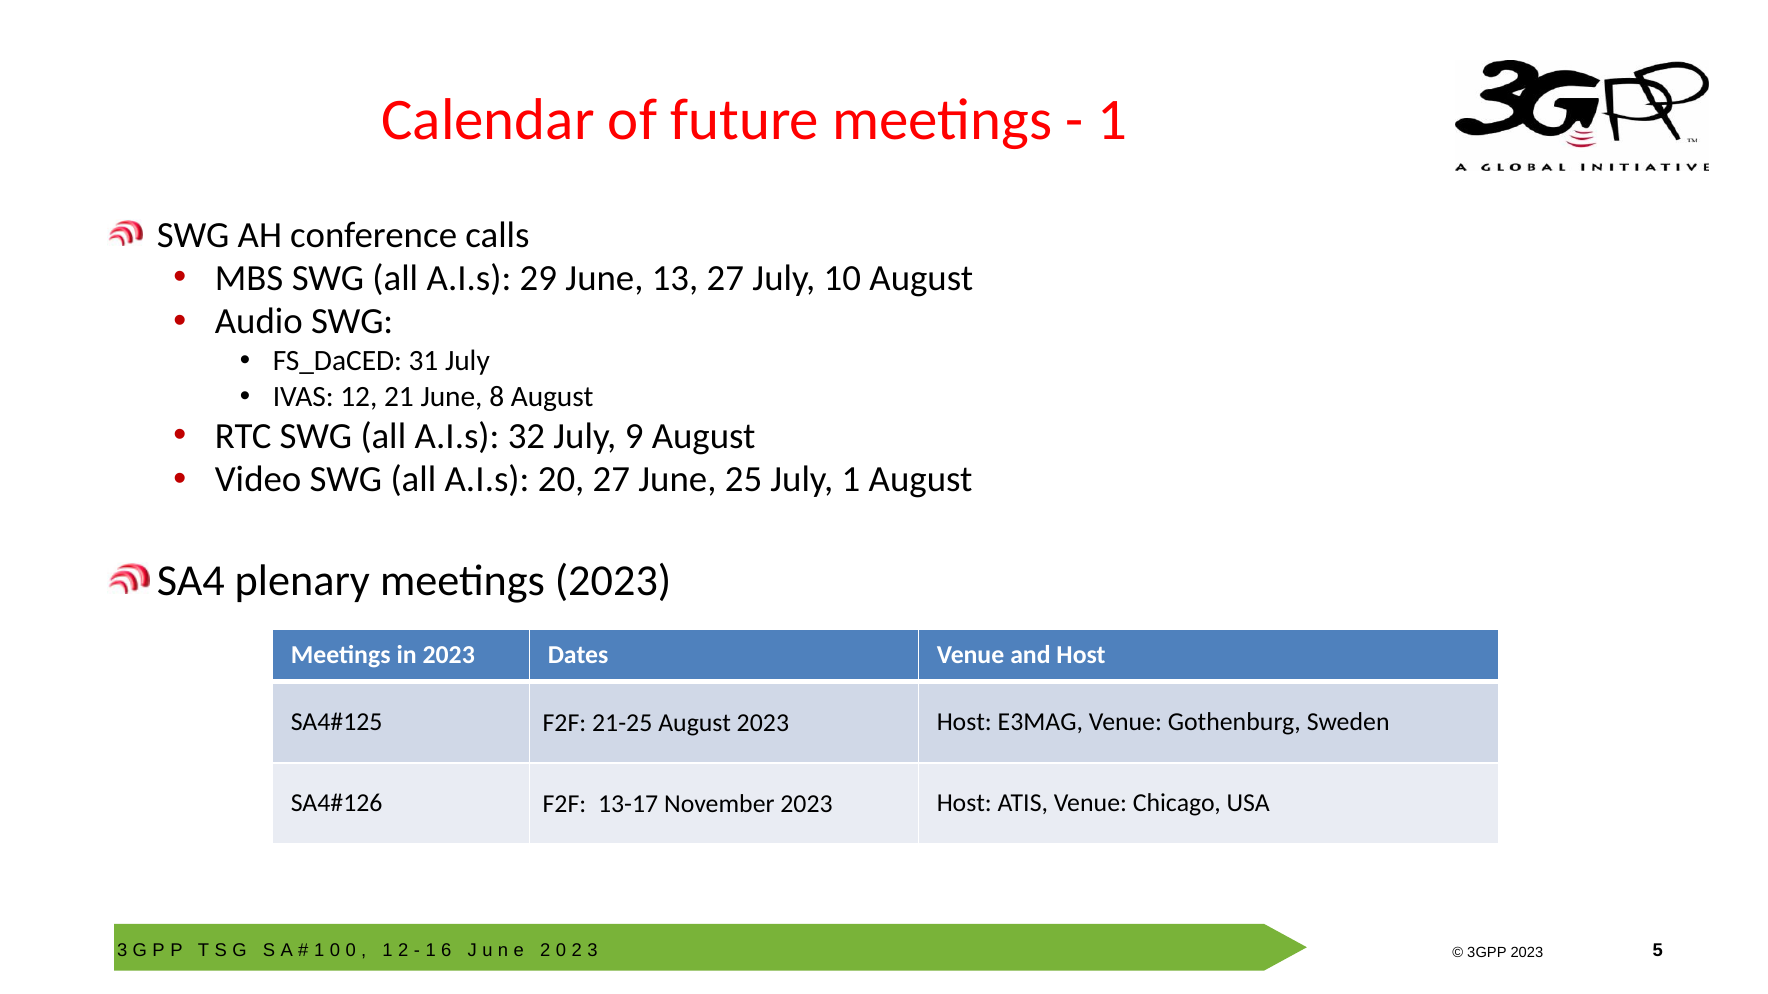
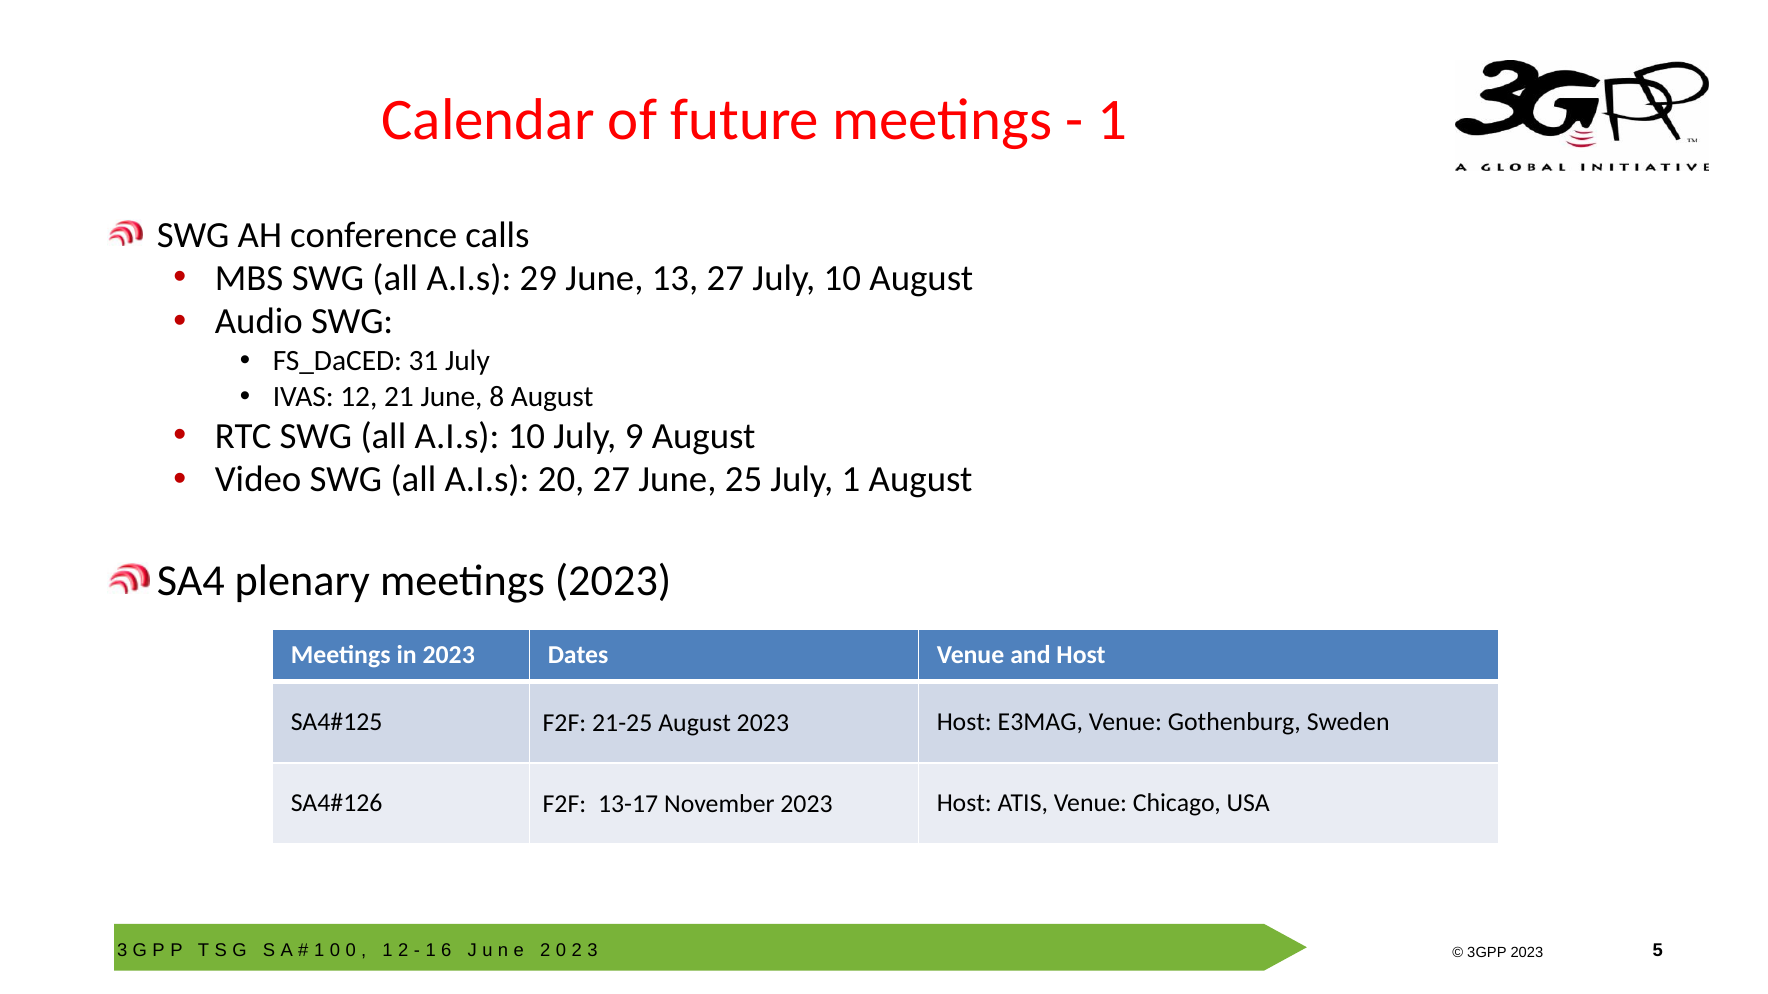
A.I.s 32: 32 -> 10 (526, 436)
